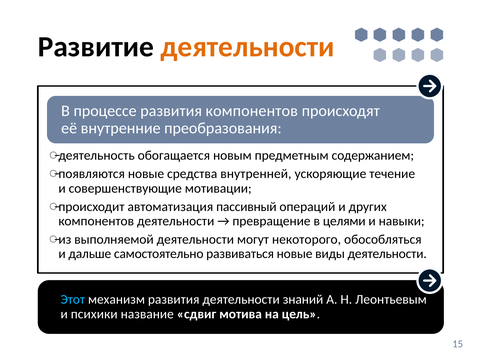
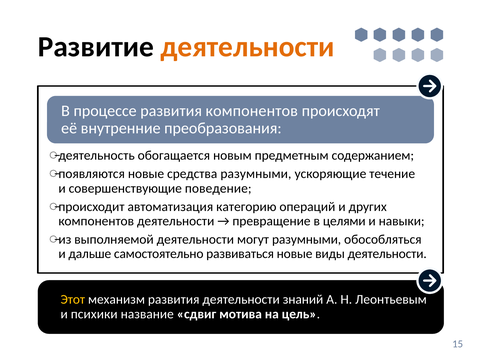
средства внутренней: внутренней -> разумными (256, 174)
мотивации: мотивации -> поведение (218, 189)
пассивный: пассивный -> категорию (246, 207)
могут некоторого: некоторого -> разумными (307, 240)
Этот colour: light blue -> yellow (73, 300)
